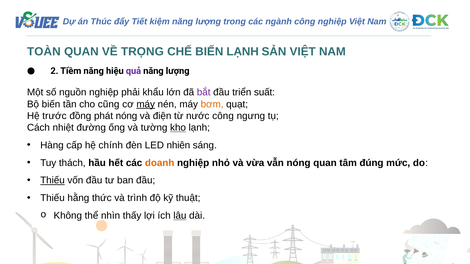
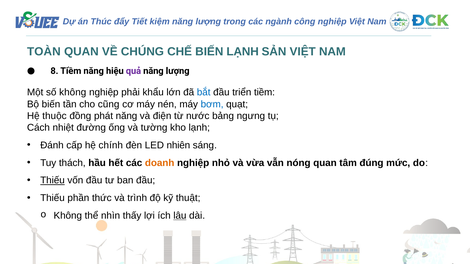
TRỌNG: TRỌNG -> CHÚNG (142, 52)
2: 2 -> 8 (54, 71)
số nguồn: nguồn -> không (73, 93)
bắt colour: purple -> blue (204, 93)
triển suất: suất -> tiềm (264, 93)
máy underline: present -> none (146, 104)
bơm colour: orange -> blue (212, 104)
trước: trước -> thuộc (54, 116)
phát nóng: nóng -> năng (126, 116)
nước công: công -> bảng (223, 116)
kho underline: present -> none (178, 128)
Hàng: Hàng -> Đánh (52, 145)
hằng: hằng -> phần (78, 198)
